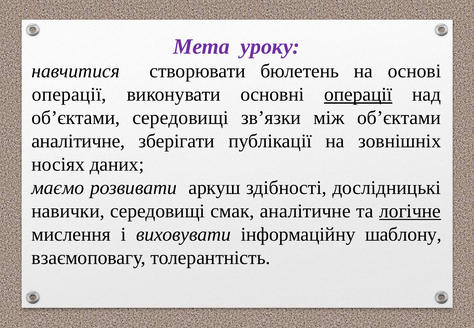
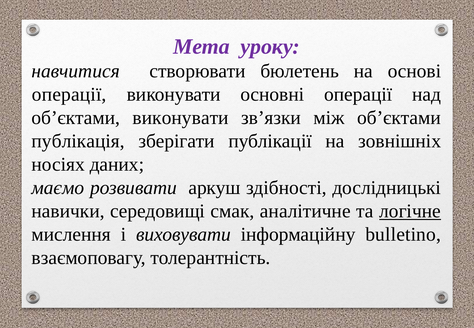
операції underline: present -> none (358, 95)
об’єктами середовищі: середовищі -> виконувати (181, 118)
аналітичне: аналітичне -> публікація (78, 141)
шаблону: шаблону -> bulletino (403, 235)
